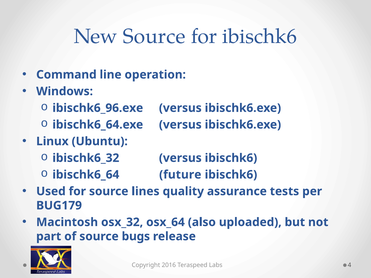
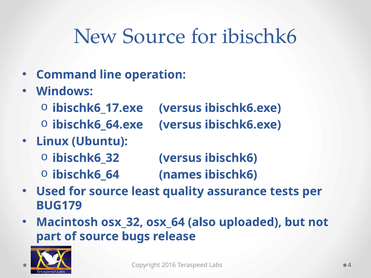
ibischk6_96.exe: ibischk6_96.exe -> ibischk6_17.exe (98, 108)
future: future -> names (180, 175)
lines: lines -> least (146, 191)
